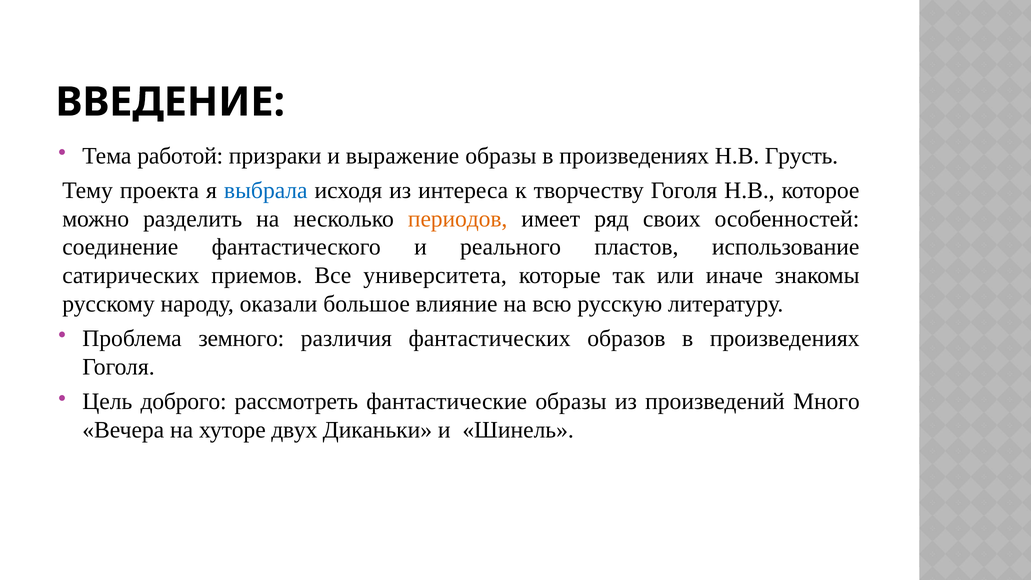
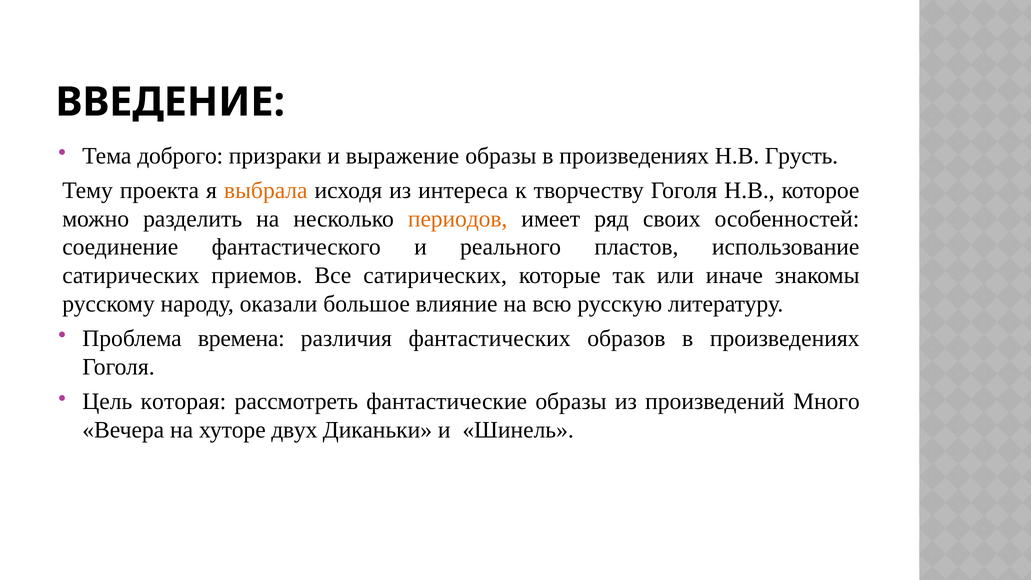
работой: работой -> доброго (180, 156)
выбрала colour: blue -> orange (266, 190)
Все университета: университета -> сатирических (435, 275)
земного: земного -> времена (241, 338)
доброго: доброго -> которая (183, 402)
